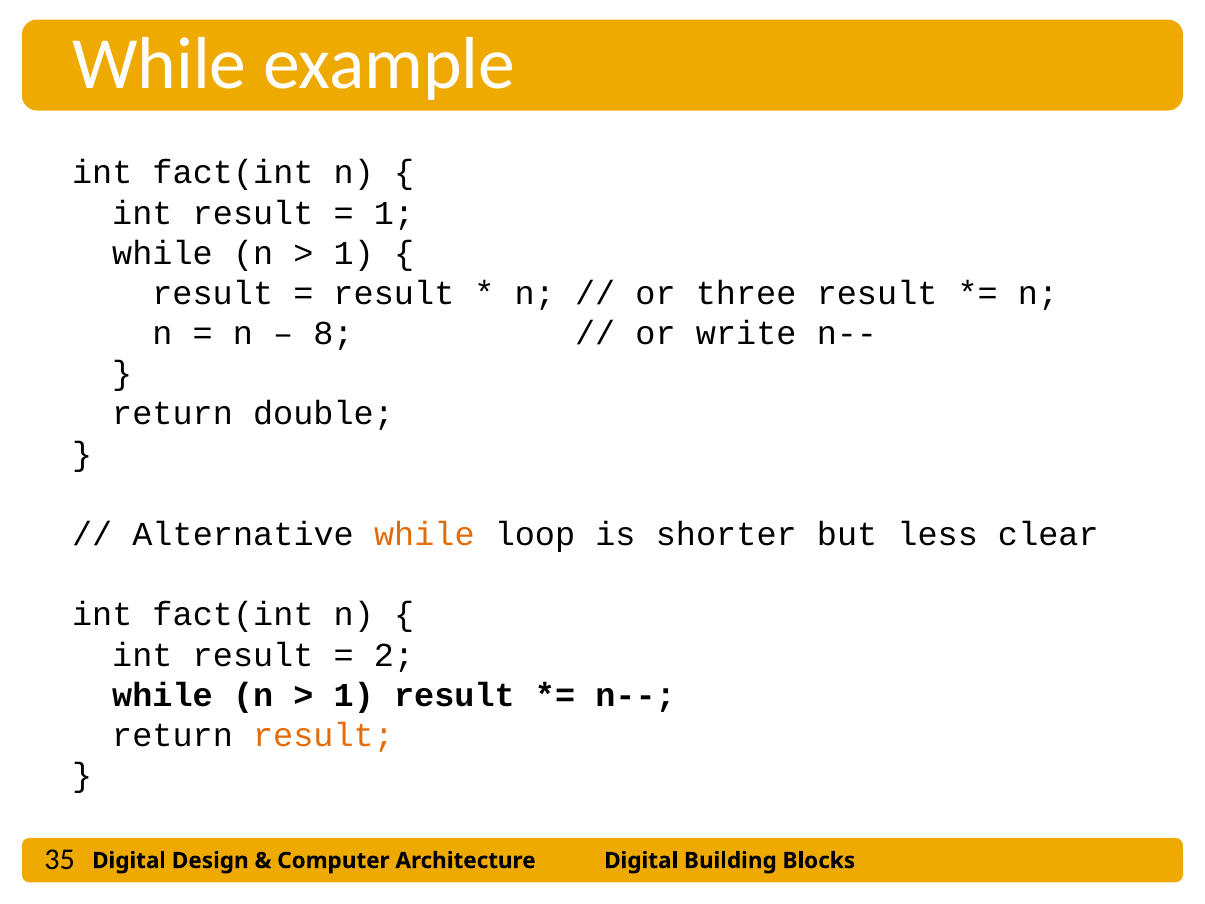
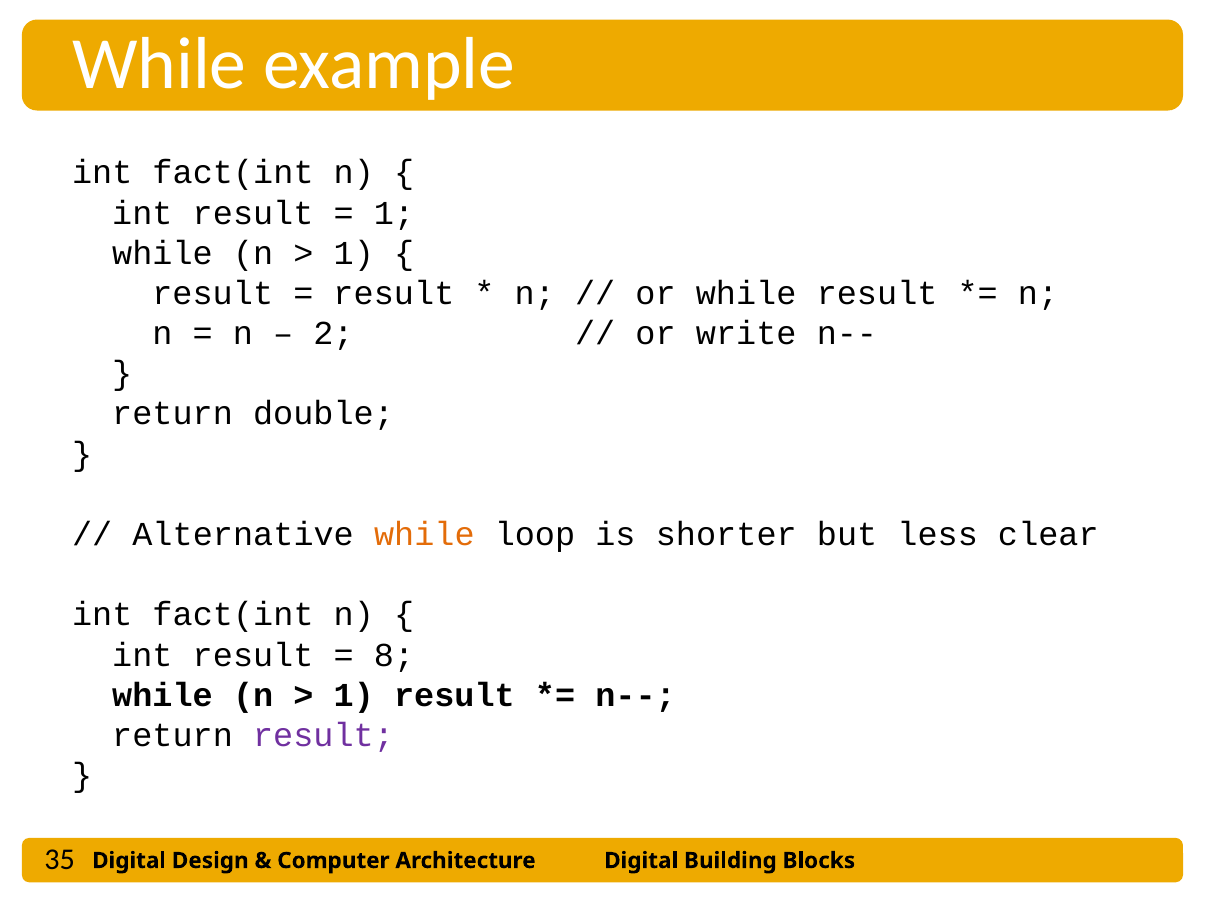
or three: three -> while (746, 293)
8: 8 -> 2 (333, 333)
2: 2 -> 8 (394, 655)
result colour: orange -> purple (324, 735)
